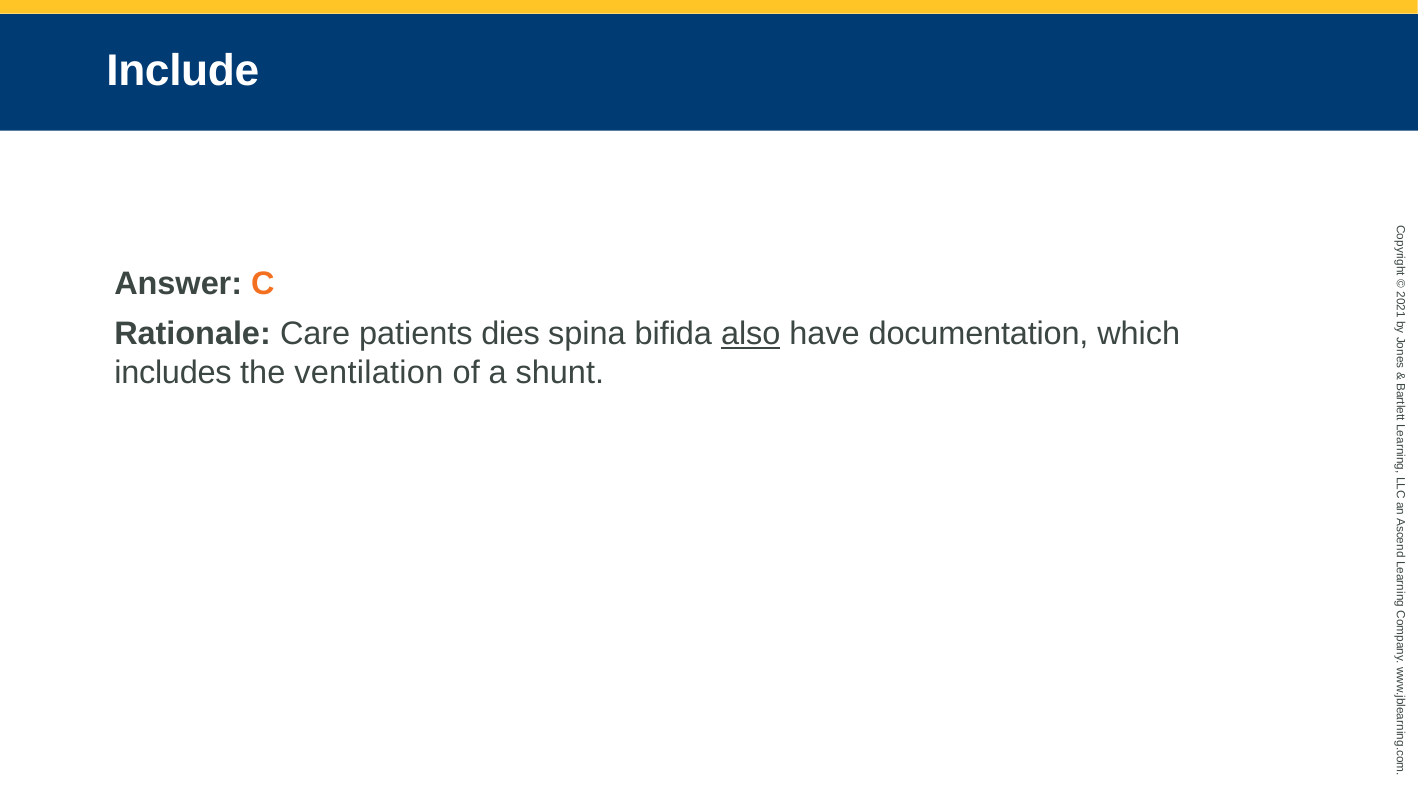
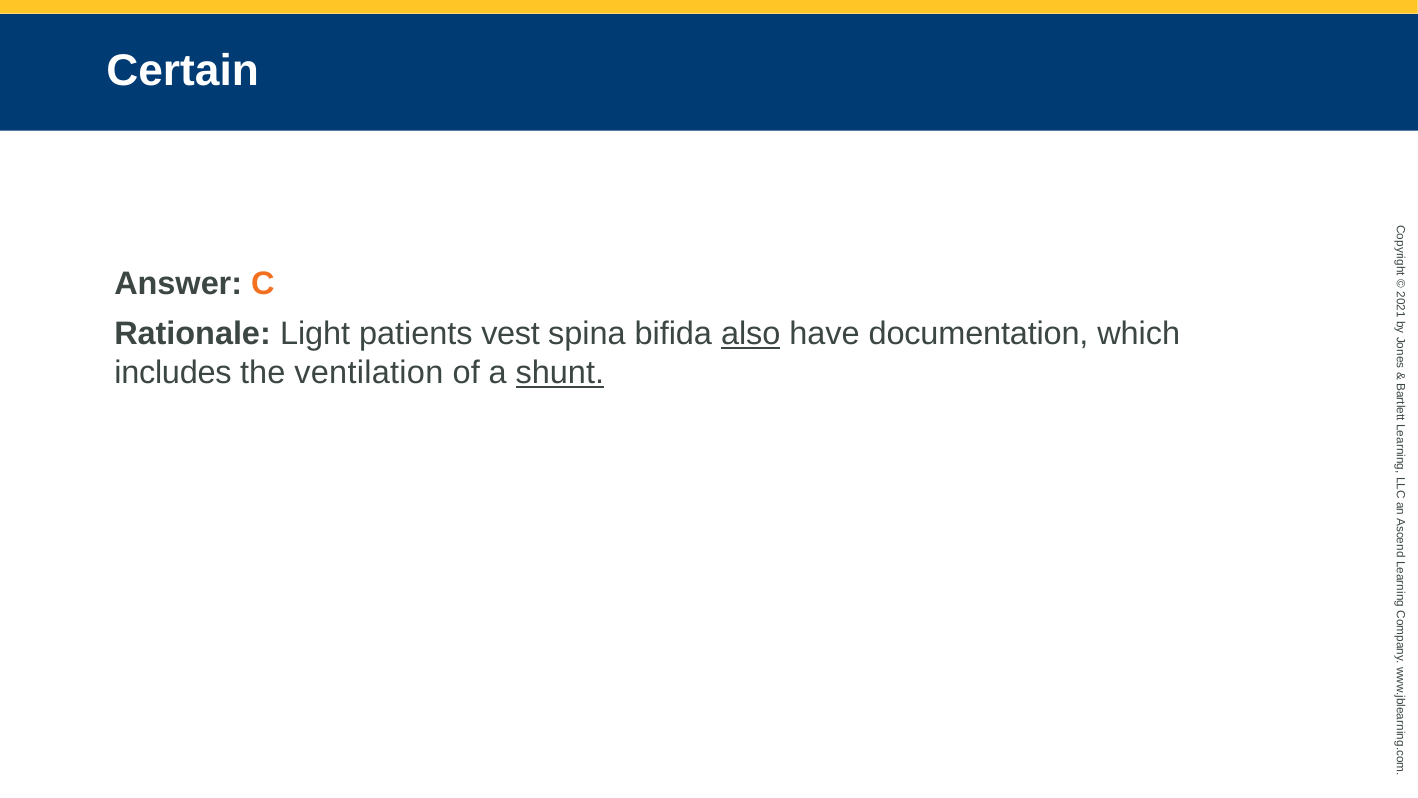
Include: Include -> Certain (183, 71)
Care: Care -> Light (315, 334)
dies: dies -> vest (511, 334)
shunt underline: none -> present (560, 373)
